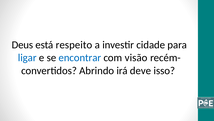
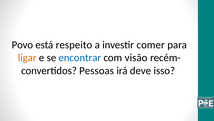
Deus: Deus -> Povo (22, 45)
cidade: cidade -> comer (151, 45)
ligar colour: blue -> orange (27, 57)
Abrindo: Abrindo -> Pessoas (97, 70)
